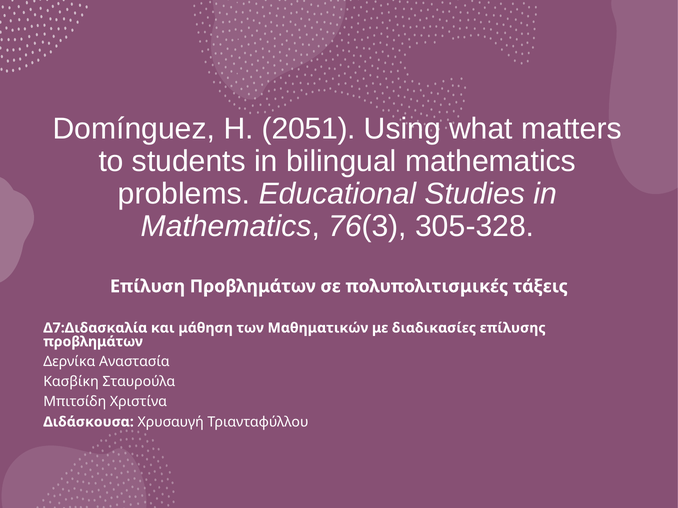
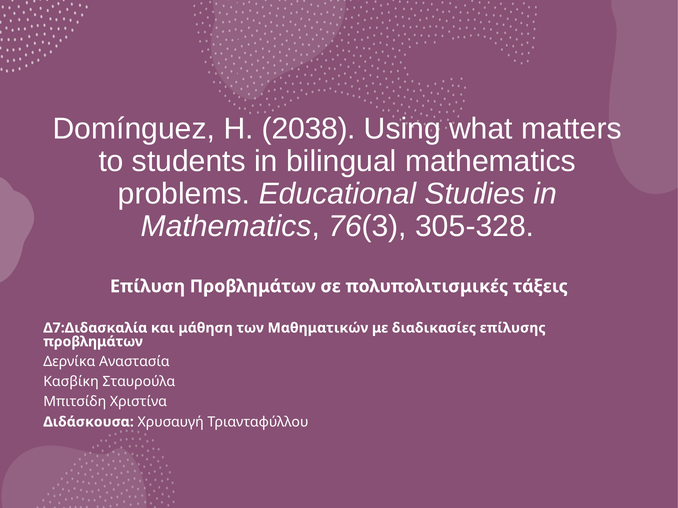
2051: 2051 -> 2038 (309, 129)
